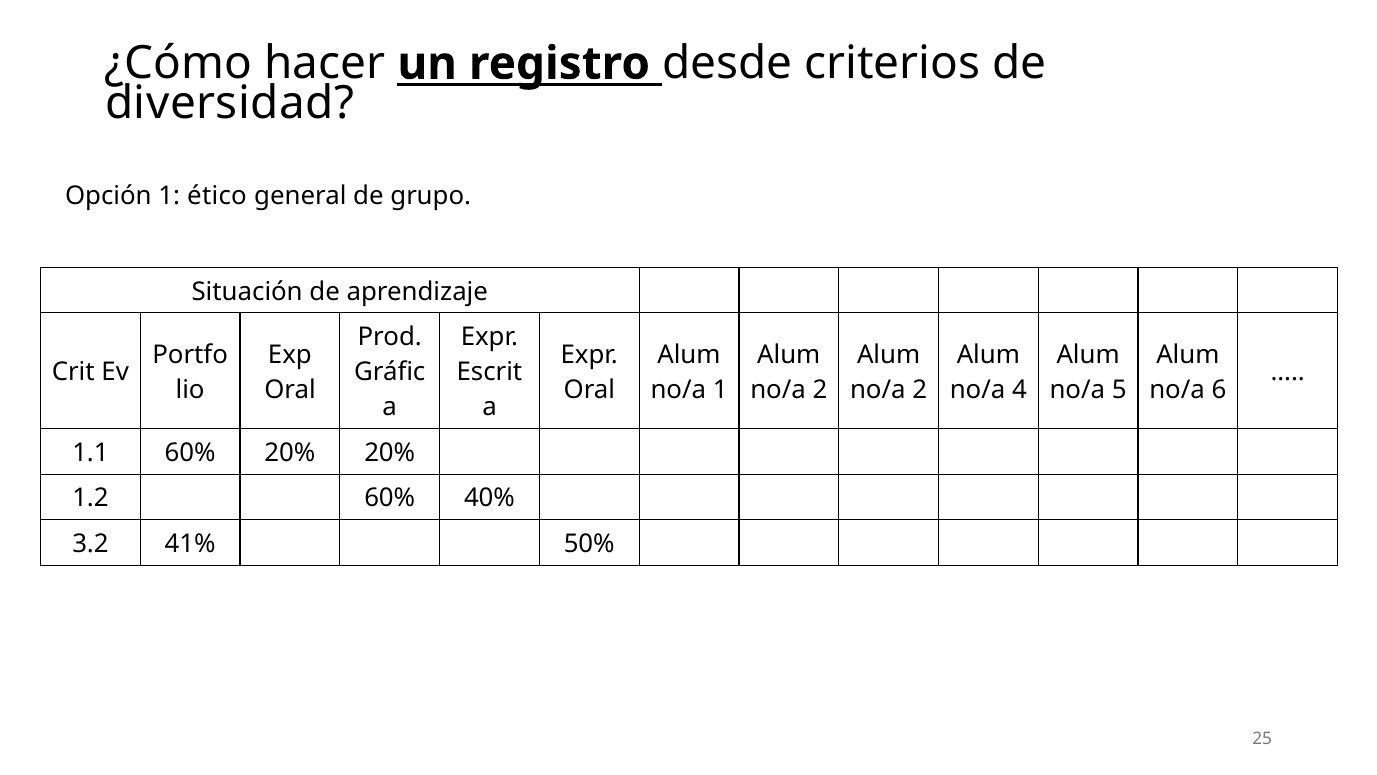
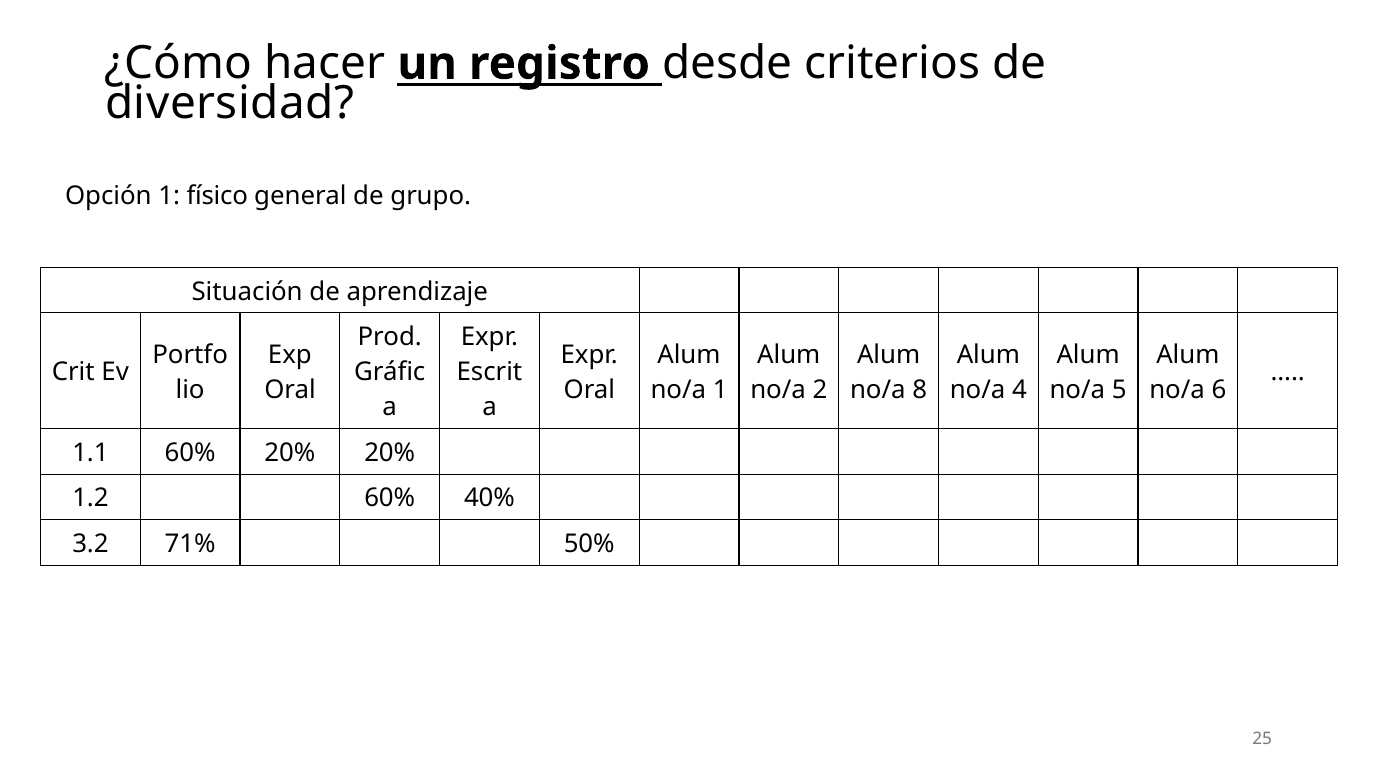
ético: ético -> físico (217, 196)
2: 2 -> 8 (920, 390)
41%: 41% -> 71% (190, 544)
